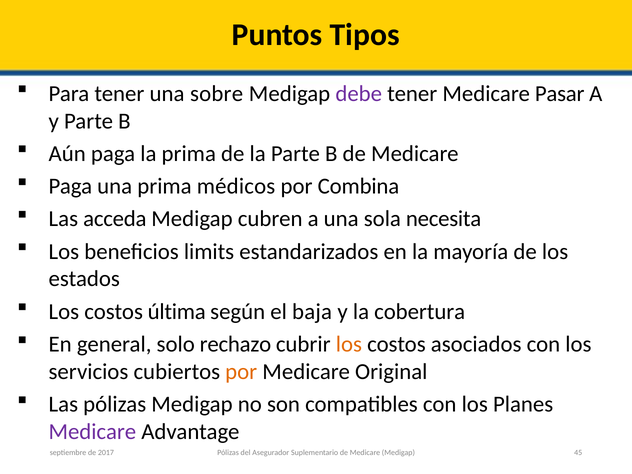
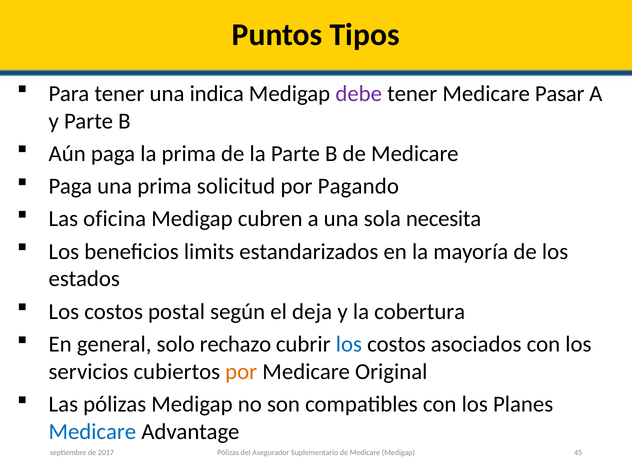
sobre: sobre -> indica (217, 94)
médicos: médicos -> solicitud (236, 186)
Combina: Combina -> Pagando (358, 186)
acceda: acceda -> oficina (115, 219)
última: última -> postal (177, 312)
baja: baja -> deja (312, 312)
los colour: orange -> blue (349, 344)
Medicare colour: purple -> blue (92, 432)
